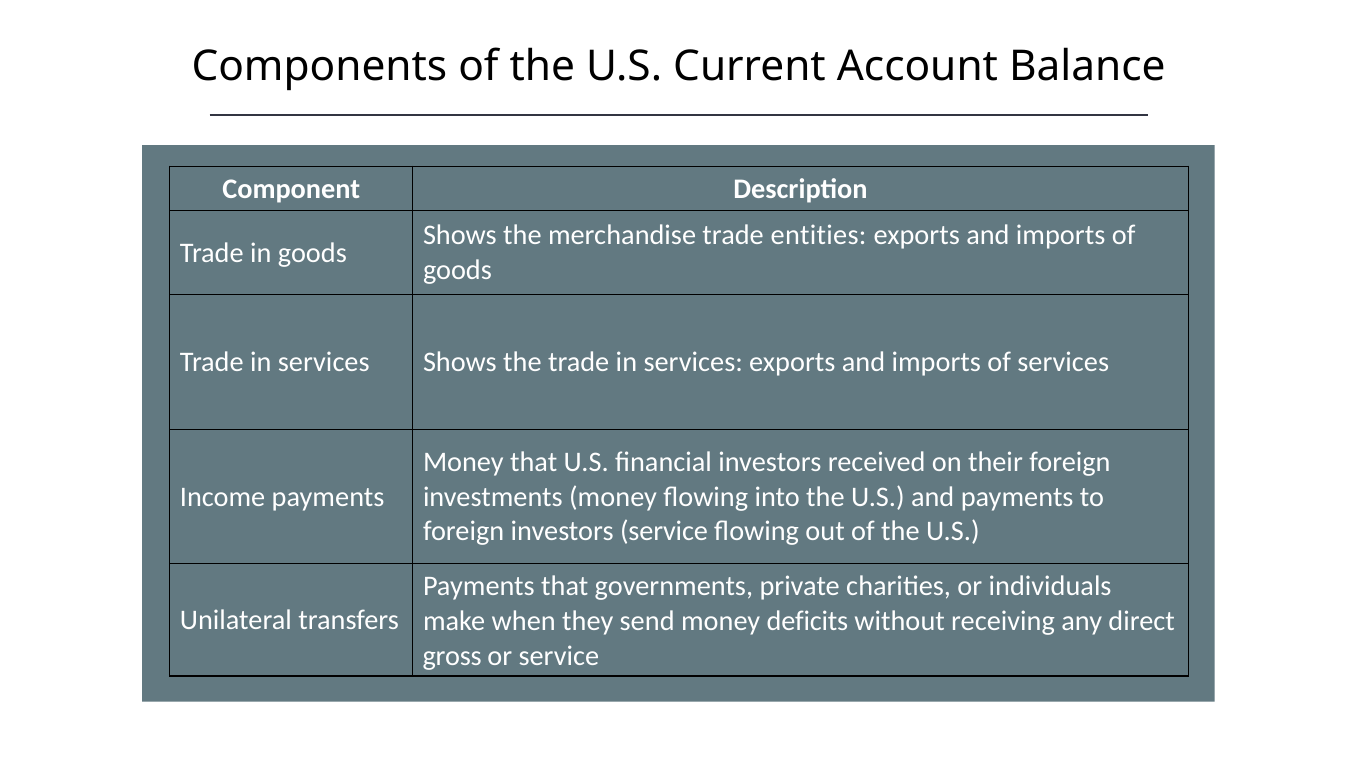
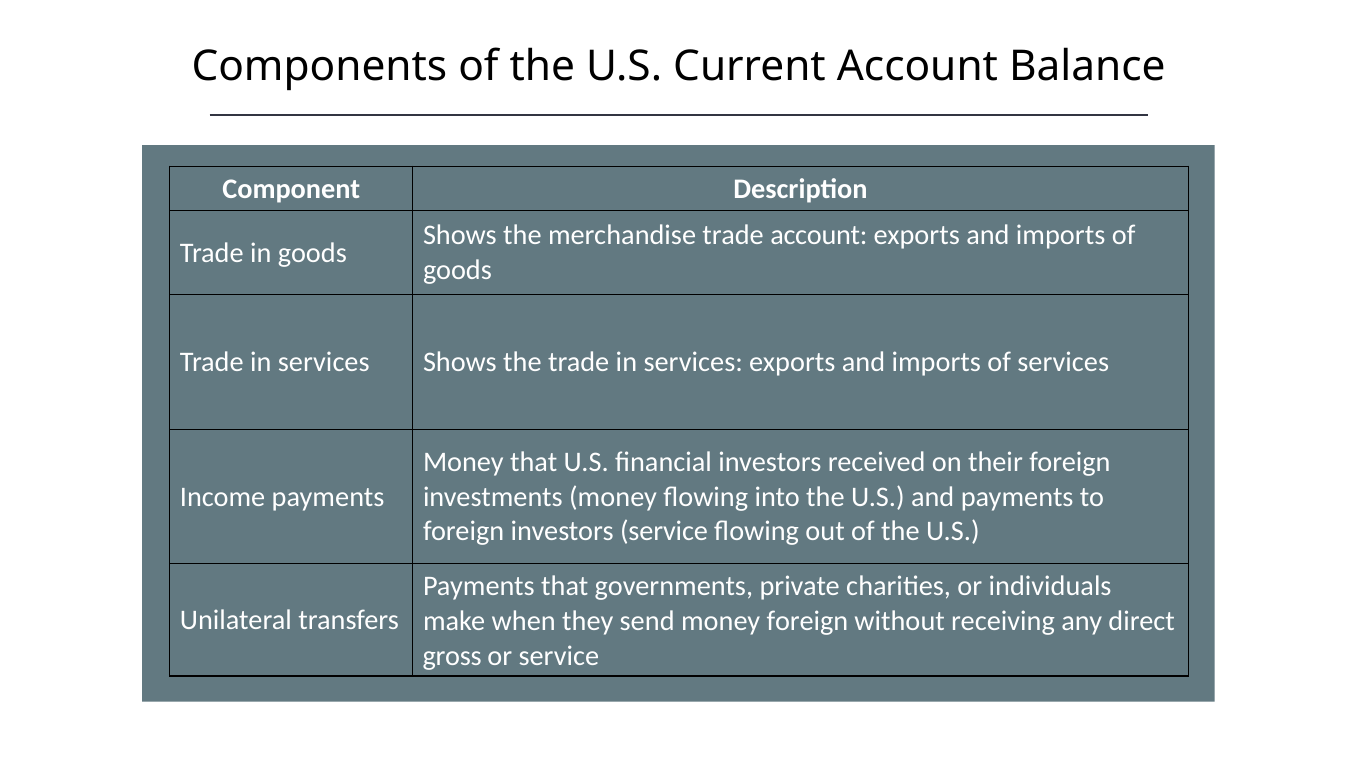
trade entities: entities -> account (819, 235)
money deficits: deficits -> foreign (807, 621)
